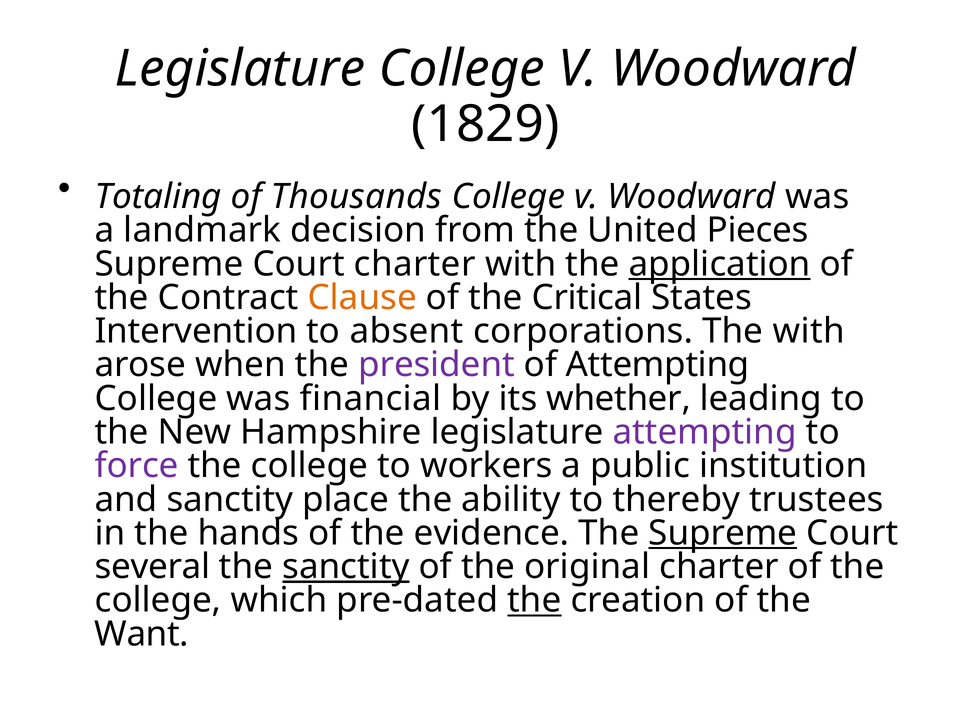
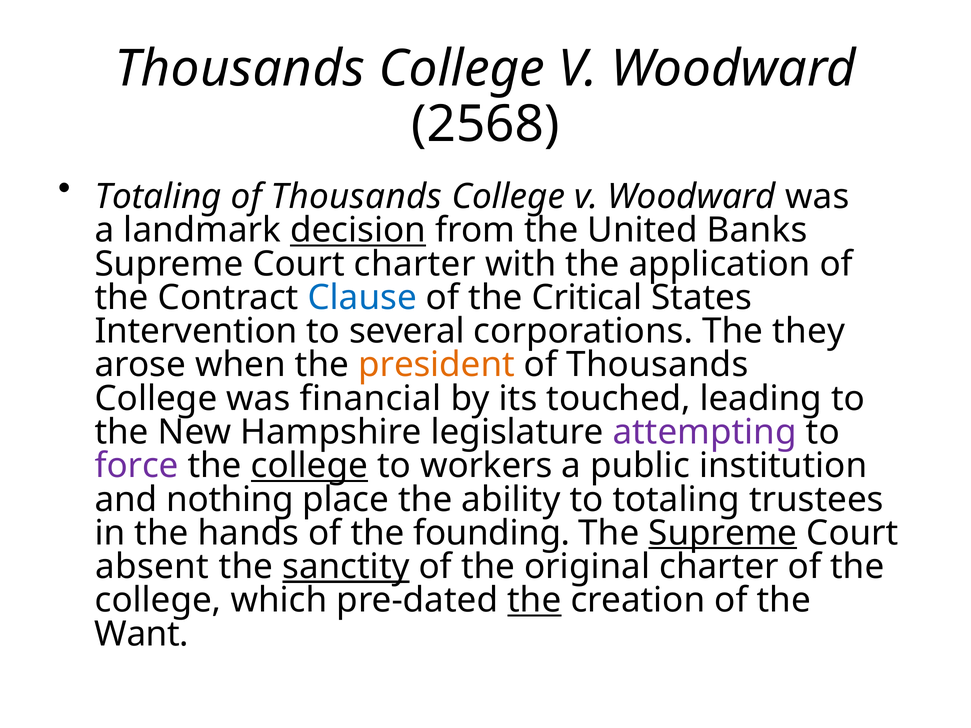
Legislature: Legislature -> Thousands (240, 69)
1829: 1829 -> 2568 (485, 124)
decision underline: none -> present (358, 230)
Pieces: Pieces -> Banks (757, 230)
application underline: present -> none (720, 264)
Clause colour: orange -> blue (362, 298)
absent: absent -> several (407, 331)
The with: with -> they (809, 331)
president colour: purple -> orange (437, 365)
Attempting: Attempting -> Thousands (657, 365)
whether: whether -> touched (619, 399)
college underline: none -> present (309, 466)
and sanctity: sanctity -> nothing (230, 500)
to thereby: thereby -> totaling (676, 500)
evidence: evidence -> founding (492, 533)
several: several -> absent (152, 567)
